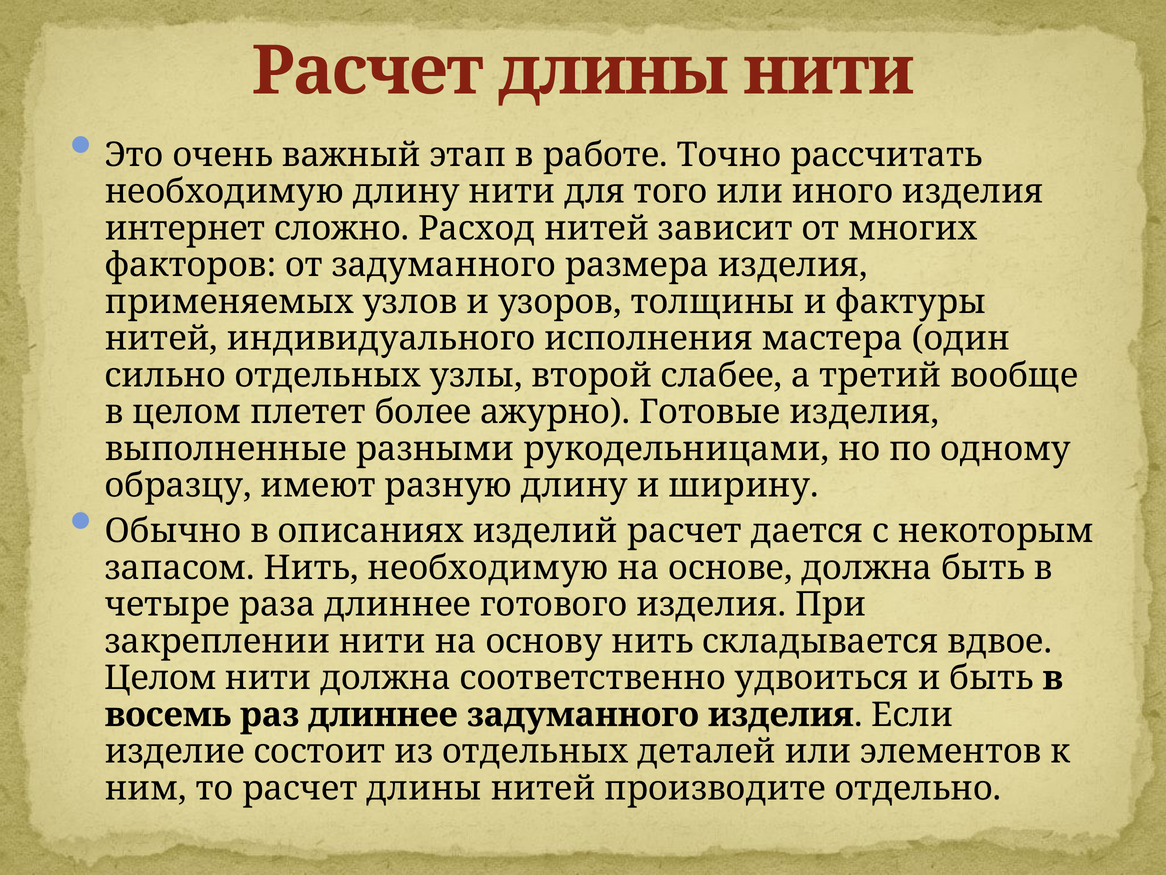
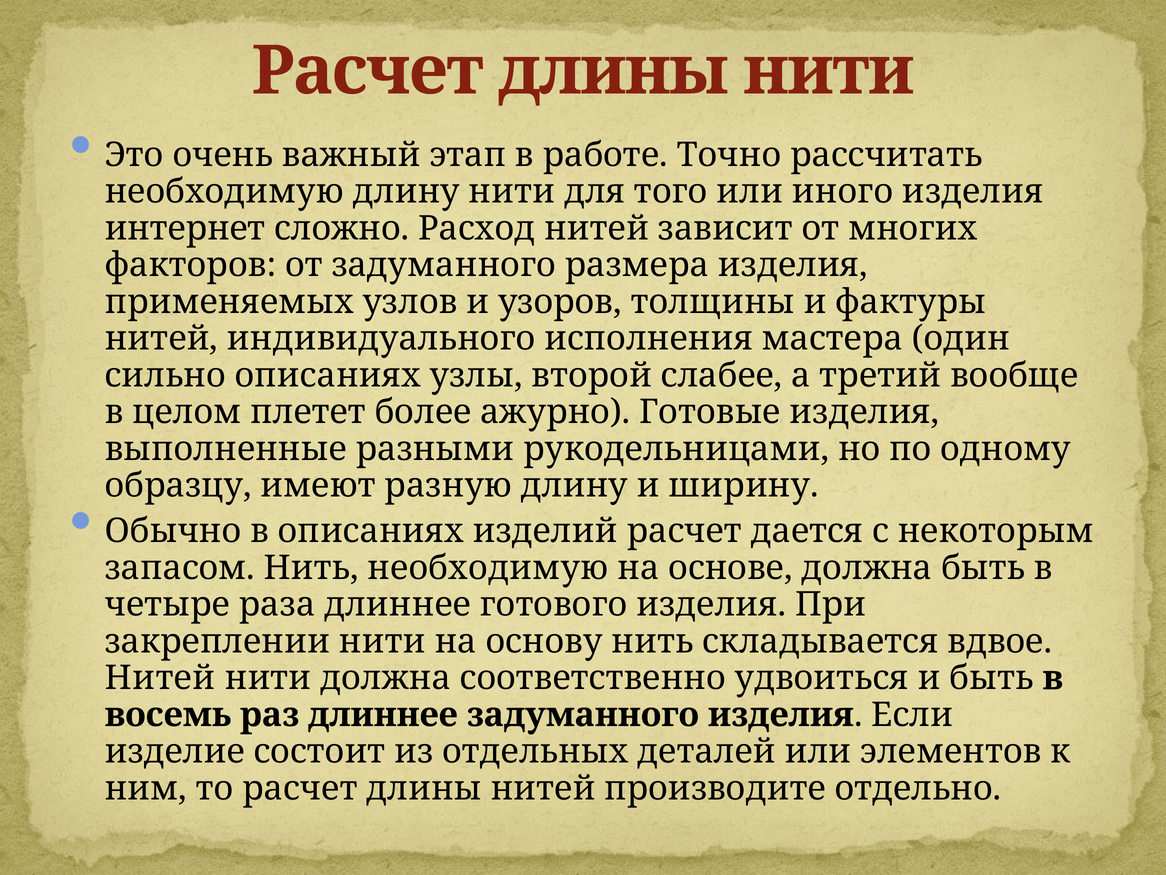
сильно отдельных: отдельных -> описаниях (328, 375)
Целом: Целом -> Нитей (160, 678)
